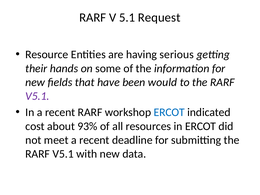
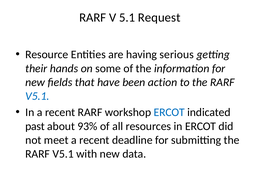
would: would -> action (163, 82)
V5.1 colour: purple -> blue (37, 96)
cost: cost -> past (35, 126)
